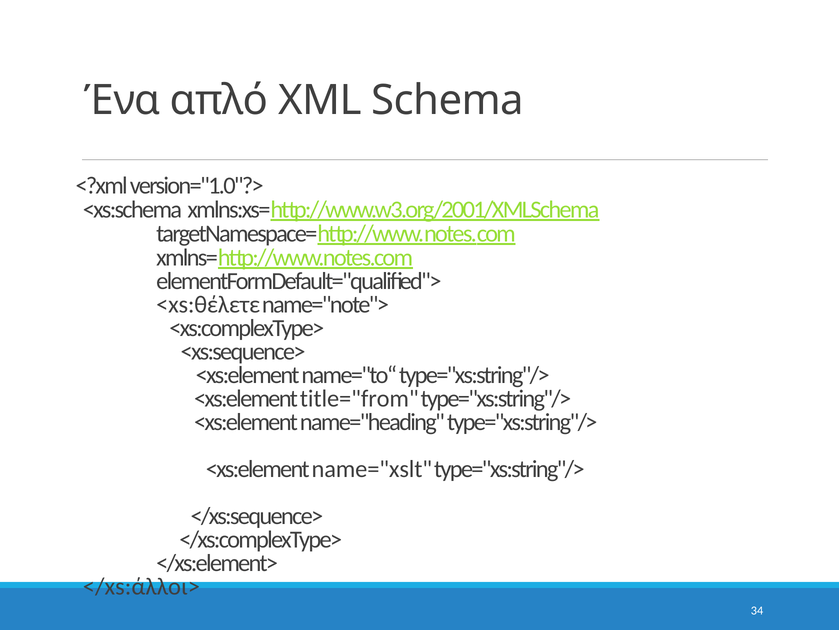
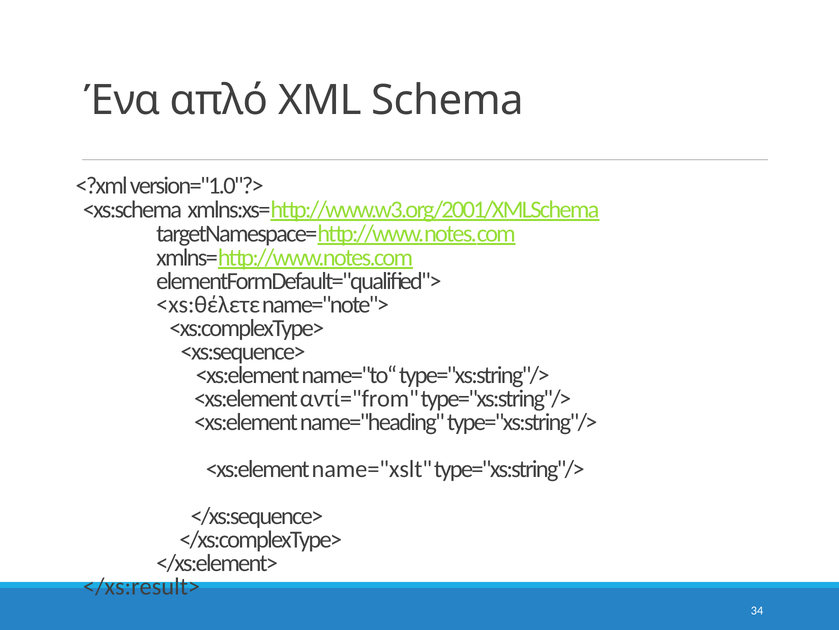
title="from: title="from -> αντί="from (359, 398)
</xs:άλλοι>: </xs:άλλοι> -> </xs:result> (141, 586)
